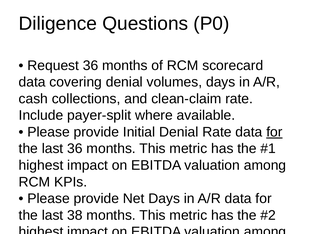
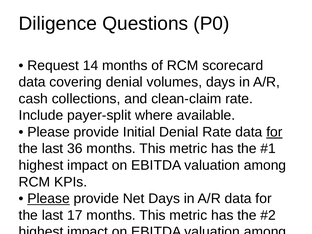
Request 36: 36 -> 14 (91, 65)
Please underline: none -> present (49, 199)
38: 38 -> 17 (75, 215)
